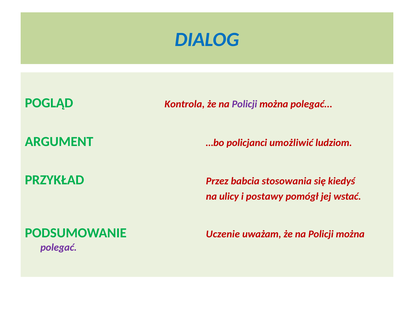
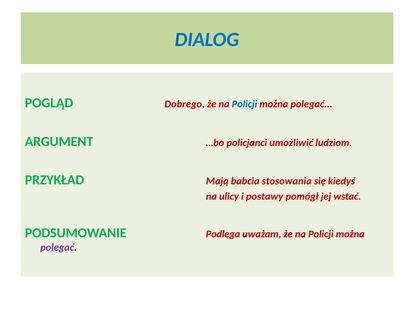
Kontrola: Kontrola -> Dobrego (185, 104)
Policji colour: purple -> blue (244, 104)
Przez: Przez -> Mają (217, 181)
Uczenie: Uczenie -> Podlega (223, 235)
